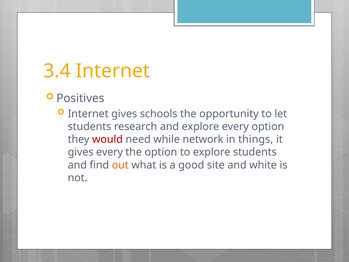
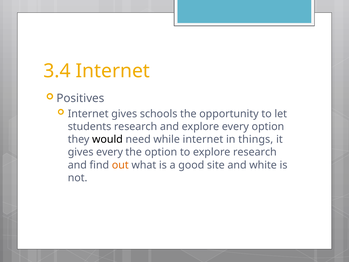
would colour: red -> black (107, 139)
while network: network -> internet (203, 139)
explore students: students -> research (255, 152)
